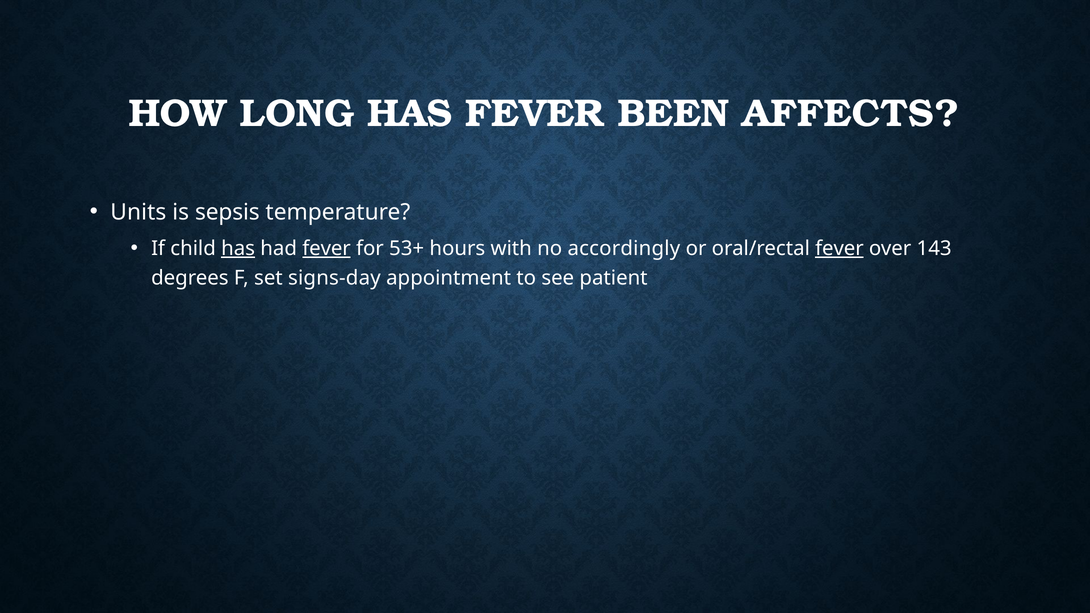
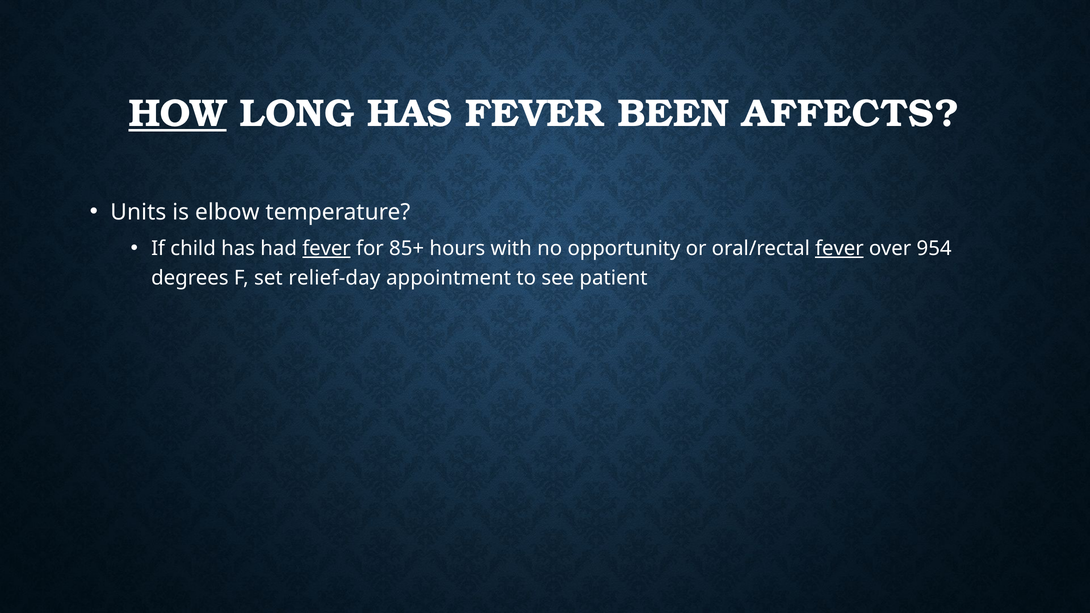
HOW underline: none -> present (178, 114)
sepsis: sepsis -> elbow (227, 212)
has underline: present -> none (238, 248)
53+: 53+ -> 85+ (407, 248)
accordingly: accordingly -> opportunity (624, 248)
143: 143 -> 954 (934, 248)
signs-day: signs-day -> relief-day (334, 278)
